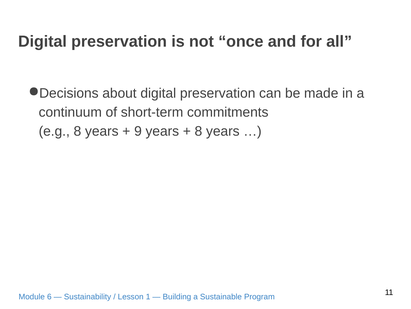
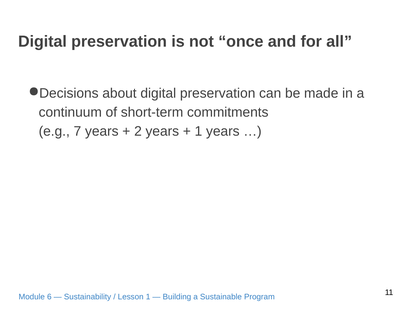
e.g 8: 8 -> 7 (77, 131)
9: 9 -> 2 (138, 131)
8: 8 -> 1 (198, 131)
